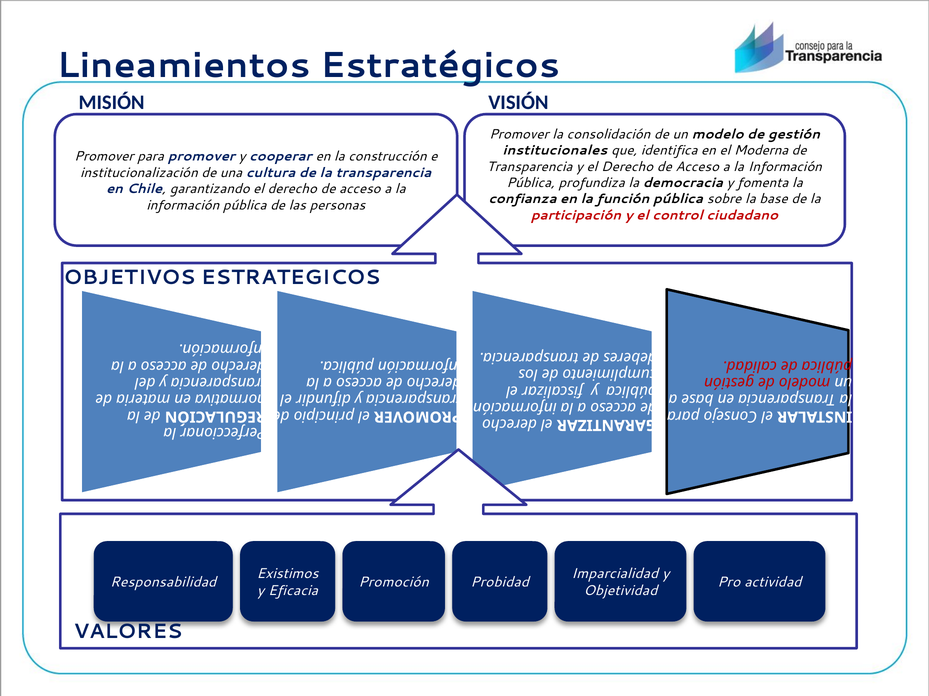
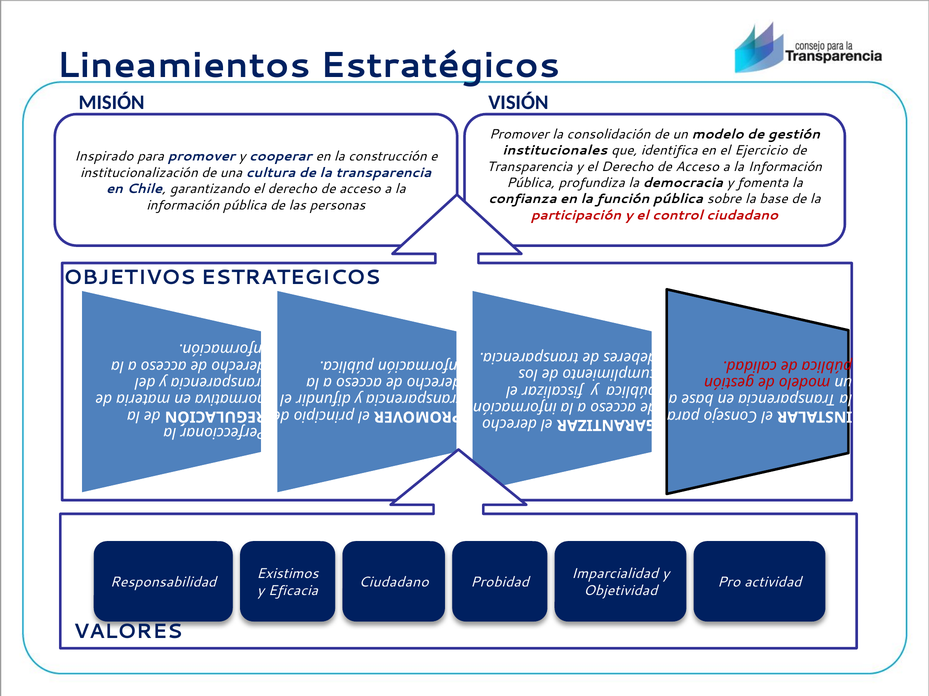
Moderna: Moderna -> Ejercicio (761, 151)
Promover: Promover -> Inspirado (104, 157)
Promoción: Promoción -> Ciudadano (394, 583)
